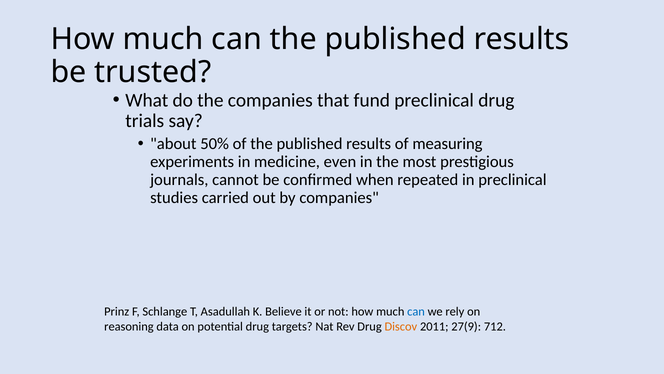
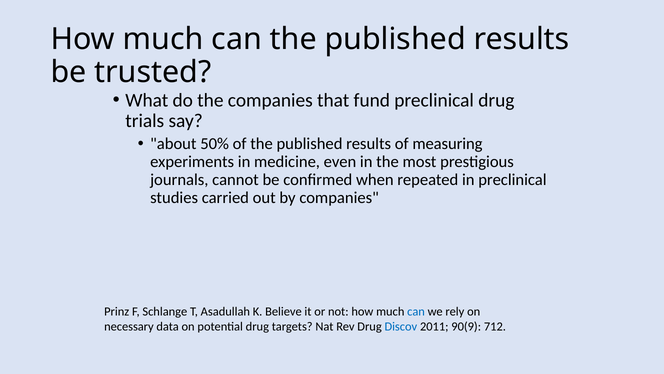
reasoning: reasoning -> necessary (129, 326)
Discov colour: orange -> blue (401, 326)
27(9: 27(9 -> 90(9 (466, 326)
